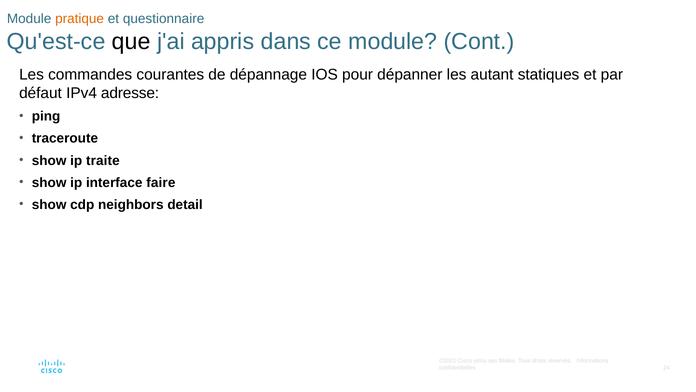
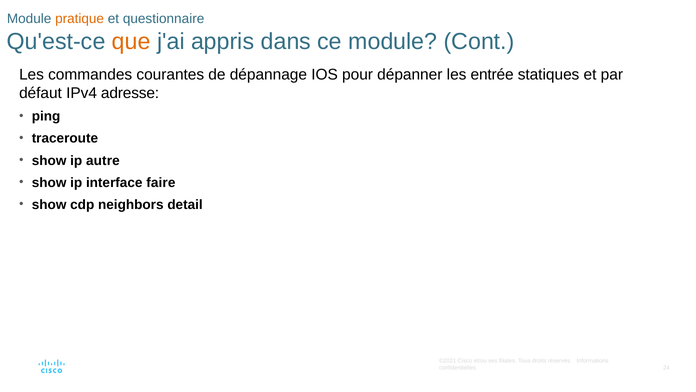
que colour: black -> orange (131, 42)
autant: autant -> entrée (492, 75)
traite: traite -> autre (103, 160)
